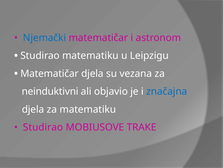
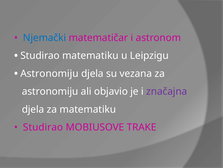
Matematičar: Matematičar -> Astronomiju (49, 73)
neinduktivni: neinduktivni -> astronomiju (50, 91)
značajna colour: blue -> purple (167, 91)
